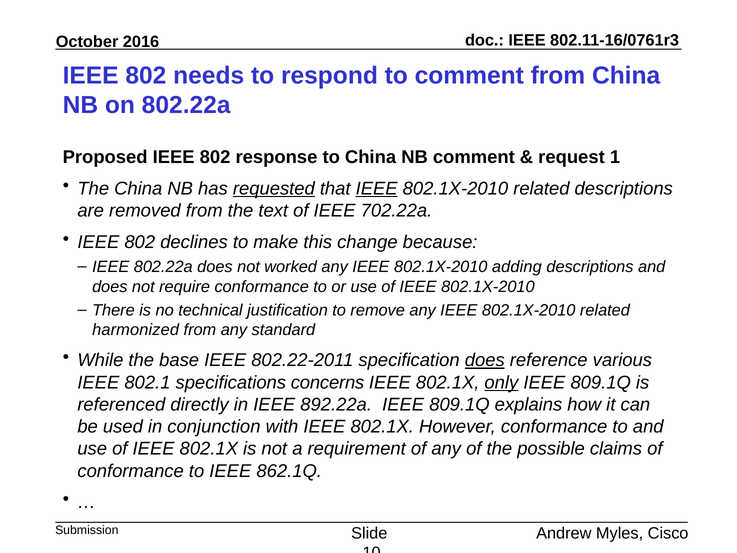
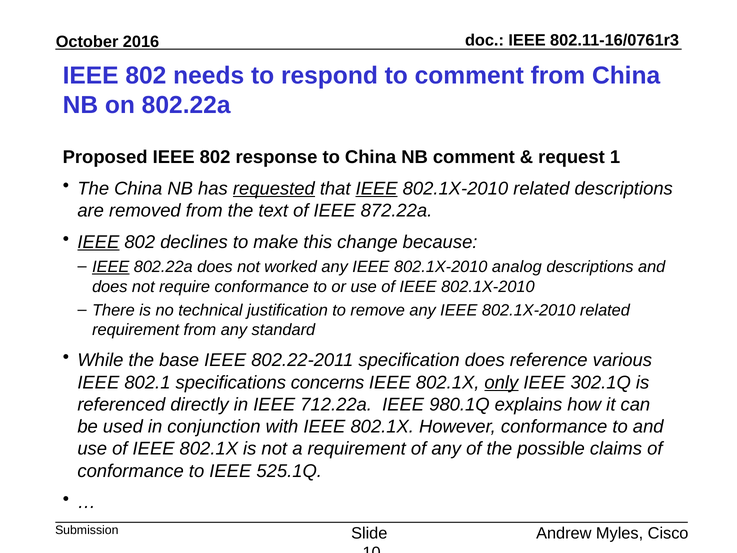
702.22a: 702.22a -> 872.22a (397, 211)
IEEE underline: none -> present (98, 242)
IEEE underline: none -> present (111, 267)
adding: adding -> analog (517, 267)
harmonized: harmonized -> requirement (136, 330)
does underline: present -> none (485, 360)
809.1Q: 809.1Q -> 302.1Q (601, 382)
892.22a: 892.22a -> 712.22a (336, 404)
809.1Q: 809.1Q -> 980.1Q (459, 404)
862.1Q: 862.1Q -> 525.1Q (289, 471)
